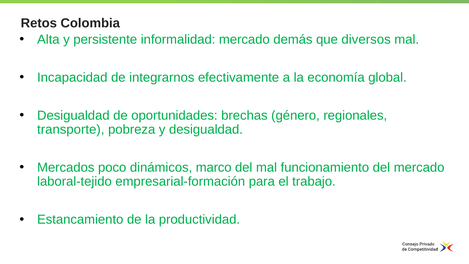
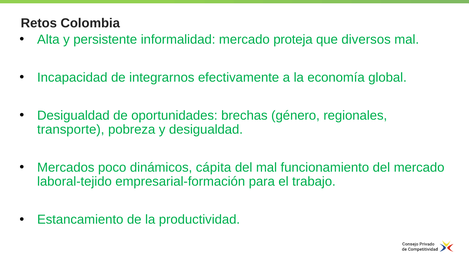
demás: demás -> proteja (293, 40)
marco: marco -> cápita (214, 167)
